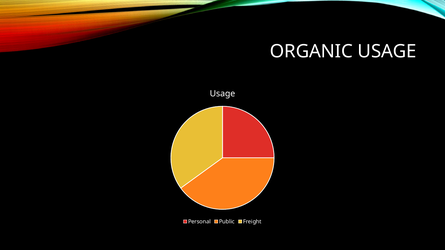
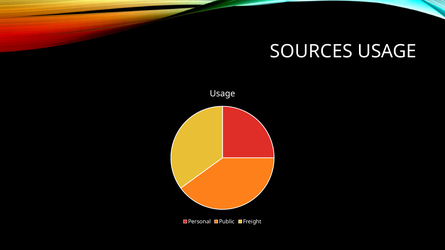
ORGANIC: ORGANIC -> SOURCES (311, 51)
